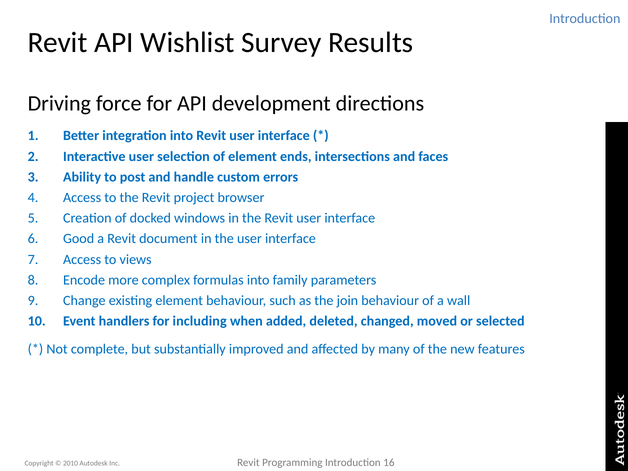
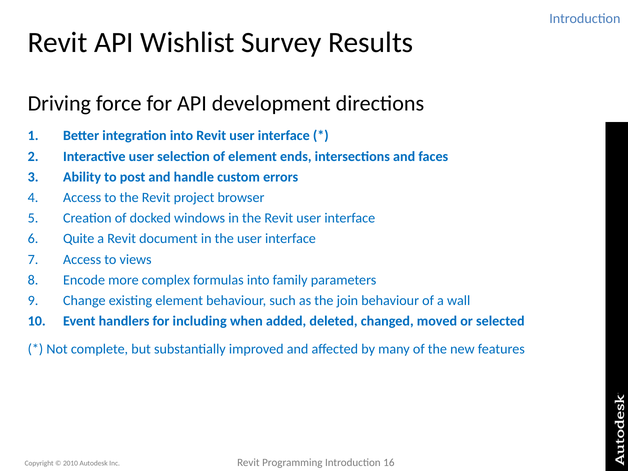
Good: Good -> Quite (79, 239)
